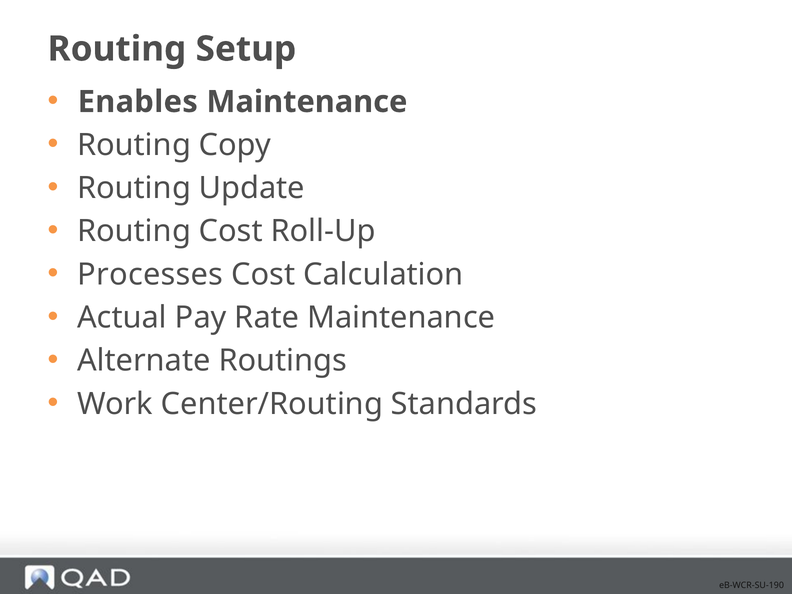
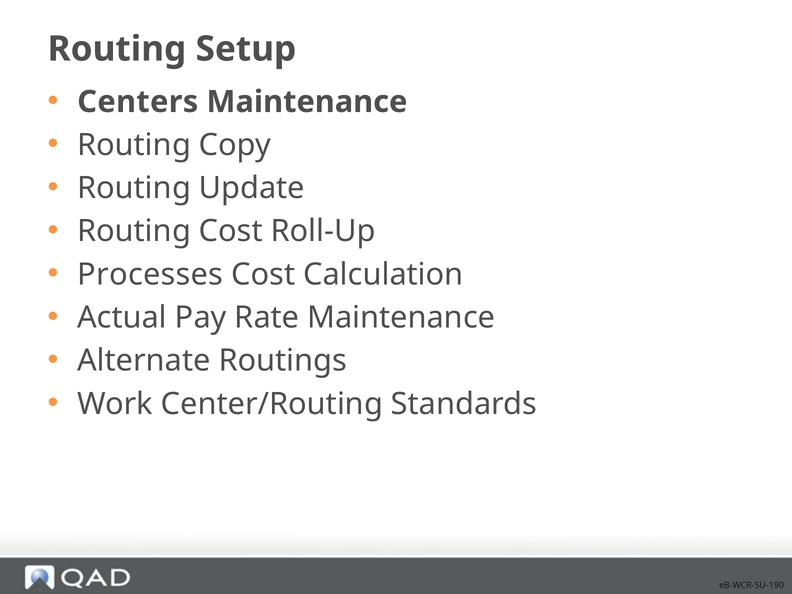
Enables: Enables -> Centers (138, 102)
